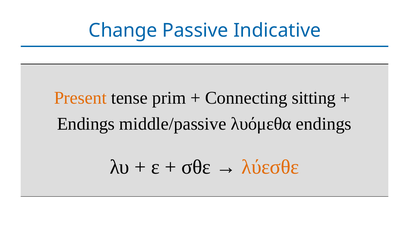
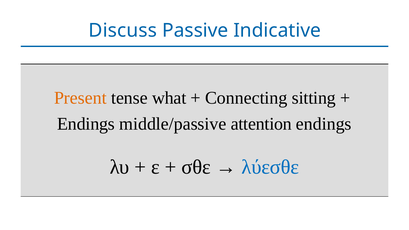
Change: Change -> Discuss (123, 30)
prim: prim -> what (169, 98)
λυόμεθα: λυόμεθα -> attention (261, 124)
λύεσθε colour: orange -> blue (270, 167)
